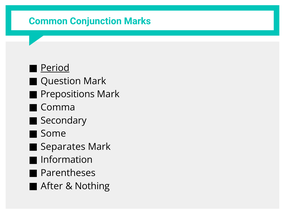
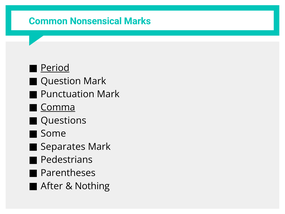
Conjunction: Conjunction -> Nonsensical (96, 21)
Prepositions: Prepositions -> Punctuation (67, 94)
Comma underline: none -> present (58, 107)
Secondary: Secondary -> Questions (63, 120)
Information: Information -> Pedestrians (67, 160)
